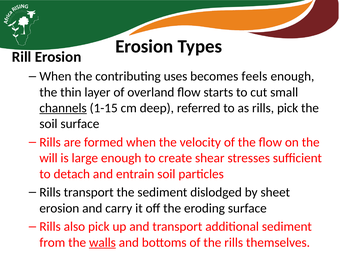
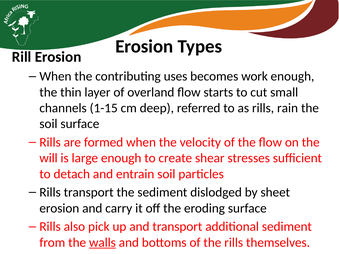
feels: feels -> work (255, 76)
channels underline: present -> none (63, 108)
rills pick: pick -> rain (288, 108)
